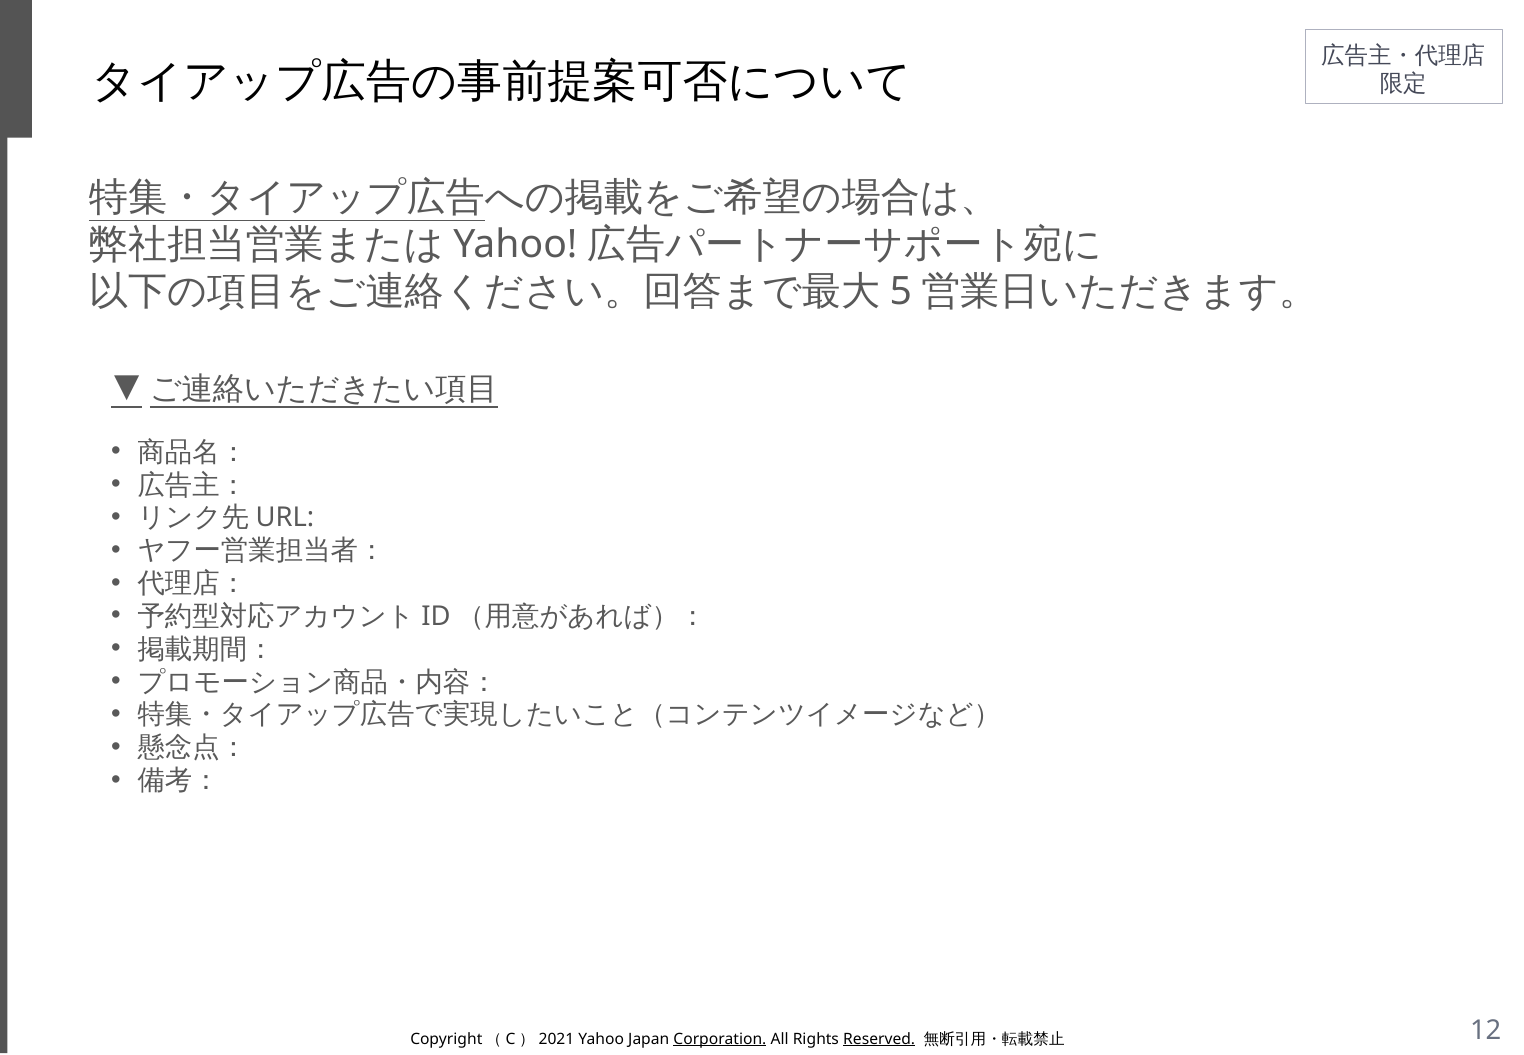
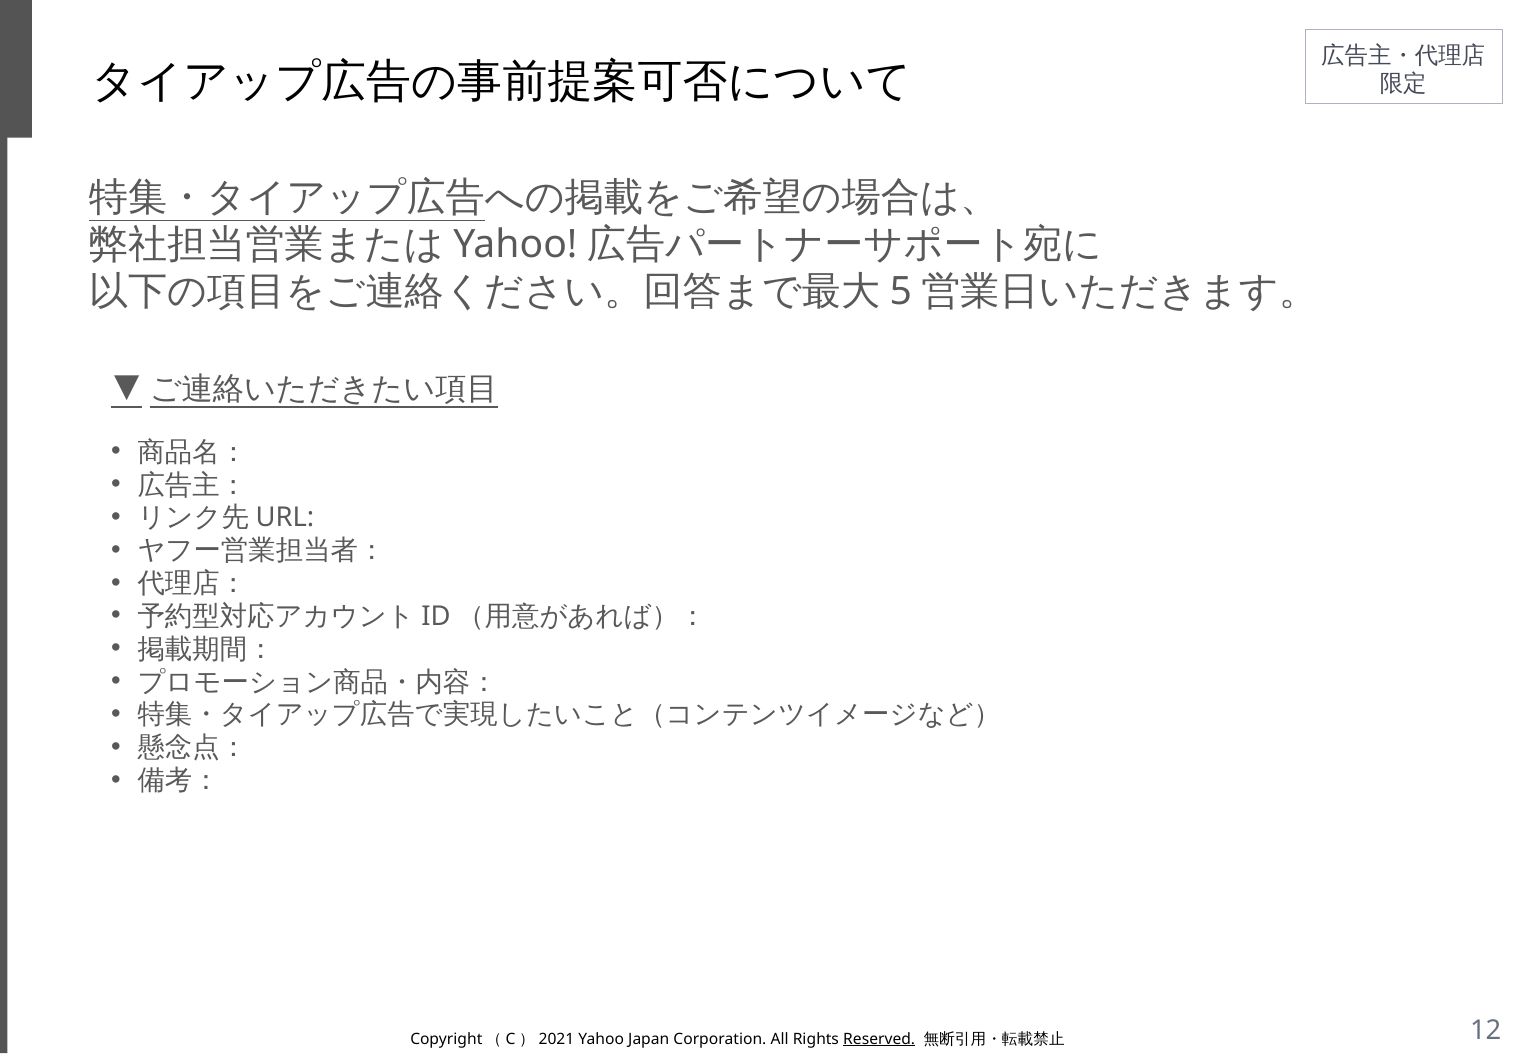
Corporation underline: present -> none (720, 1039)
